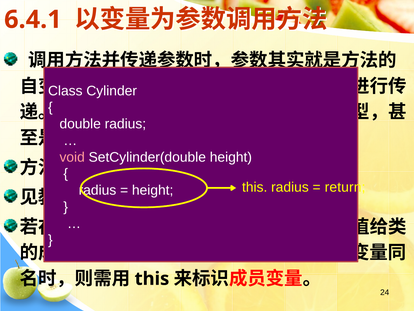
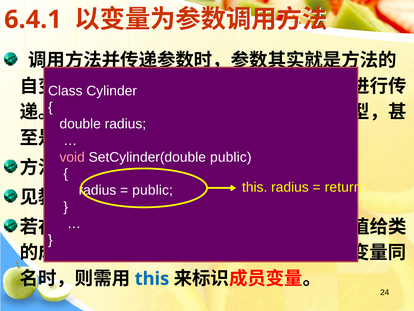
SetCylinder(double height: height -> public (231, 157)
height: height -> public (153, 190)
this colour: black -> blue (152, 278)
